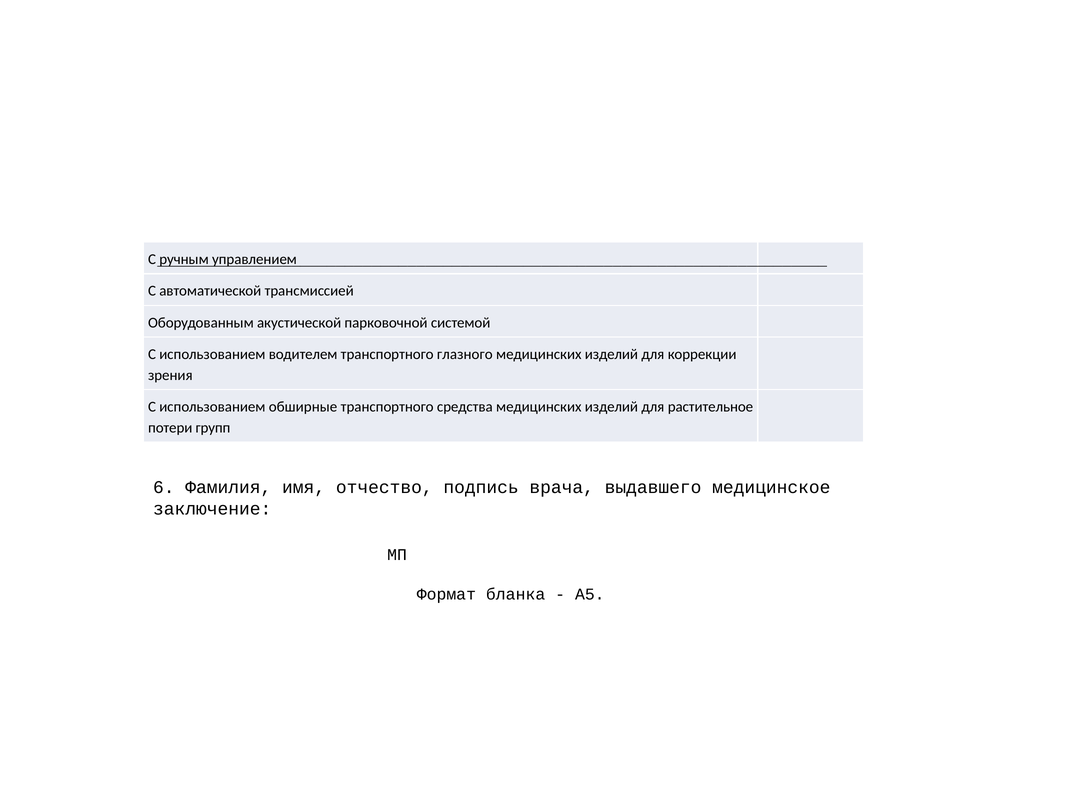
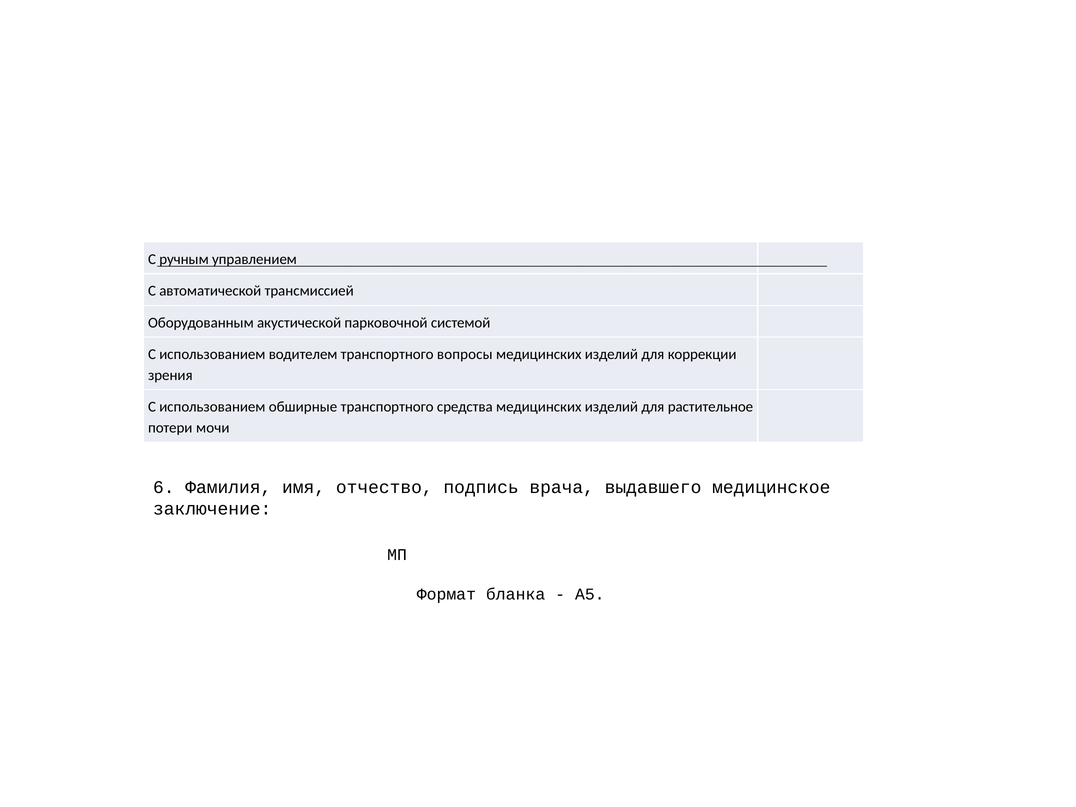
глазного: глазного -> вопросы (465, 354)
групп: групп -> мочи (213, 428)
